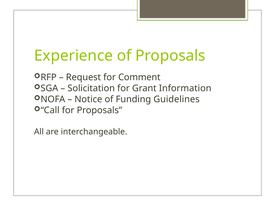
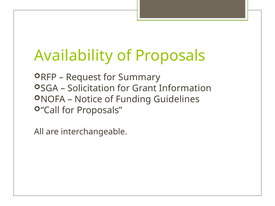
Experience: Experience -> Availability (73, 56)
Comment: Comment -> Summary (139, 77)
